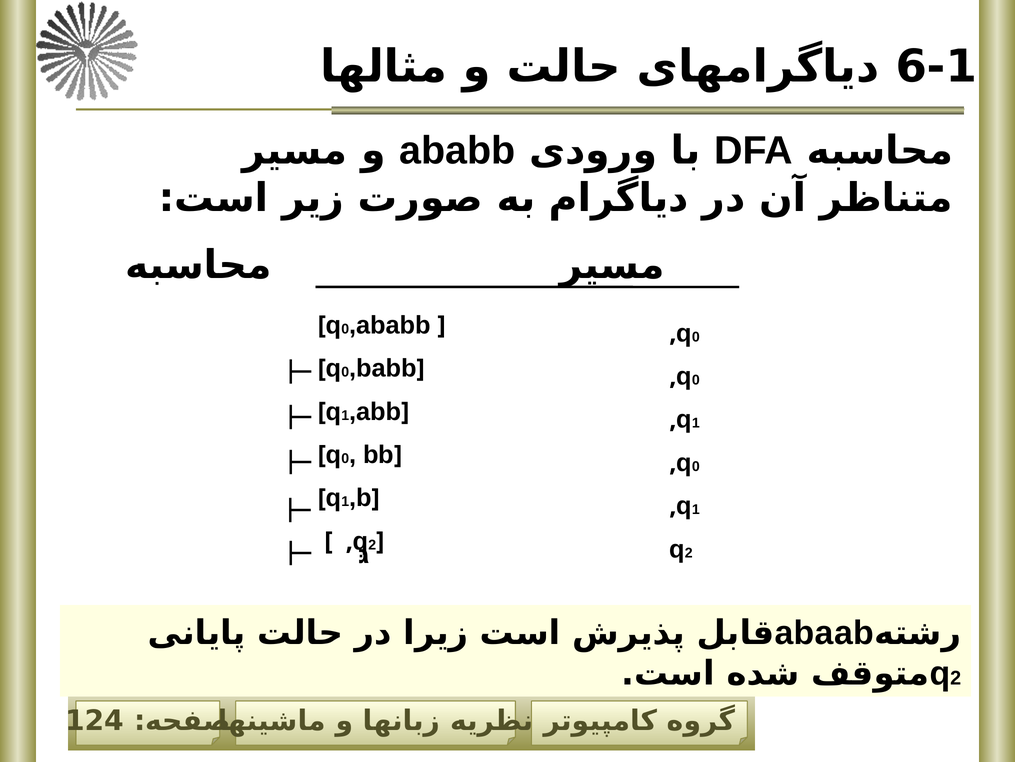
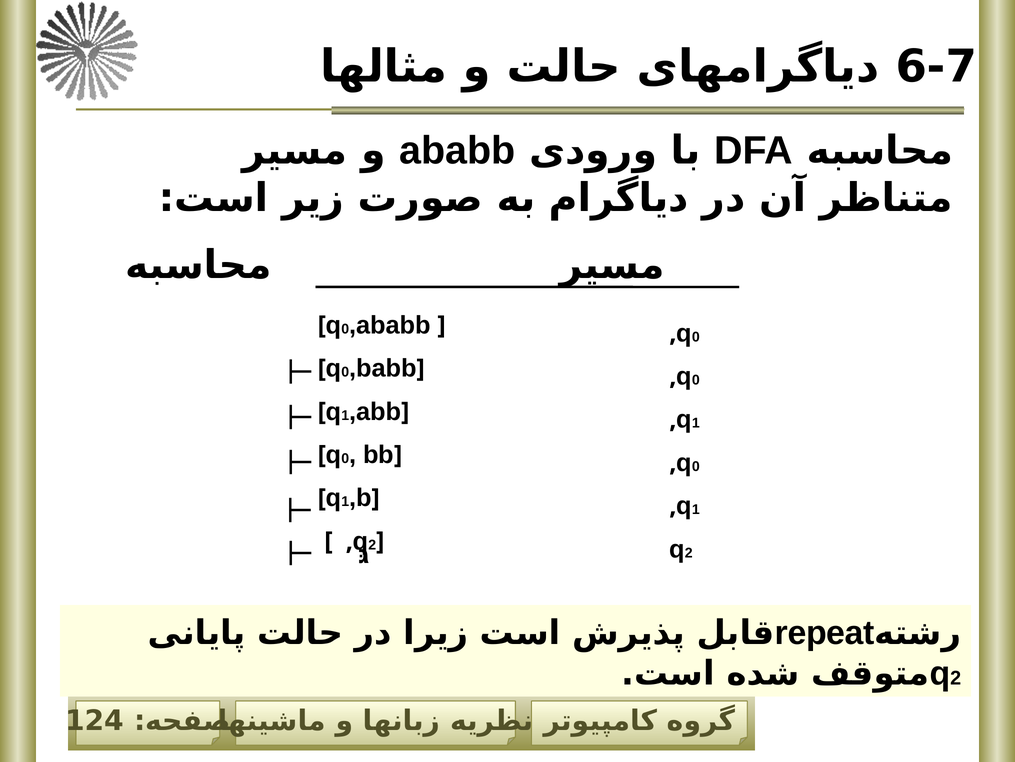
6-1: 6-1 -> 6-7 (936, 67)
abaab: abaab -> repeat (825, 632)
